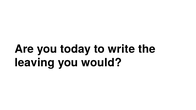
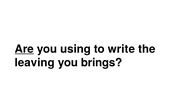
Are underline: none -> present (24, 49)
today: today -> using (76, 49)
would: would -> brings (102, 63)
